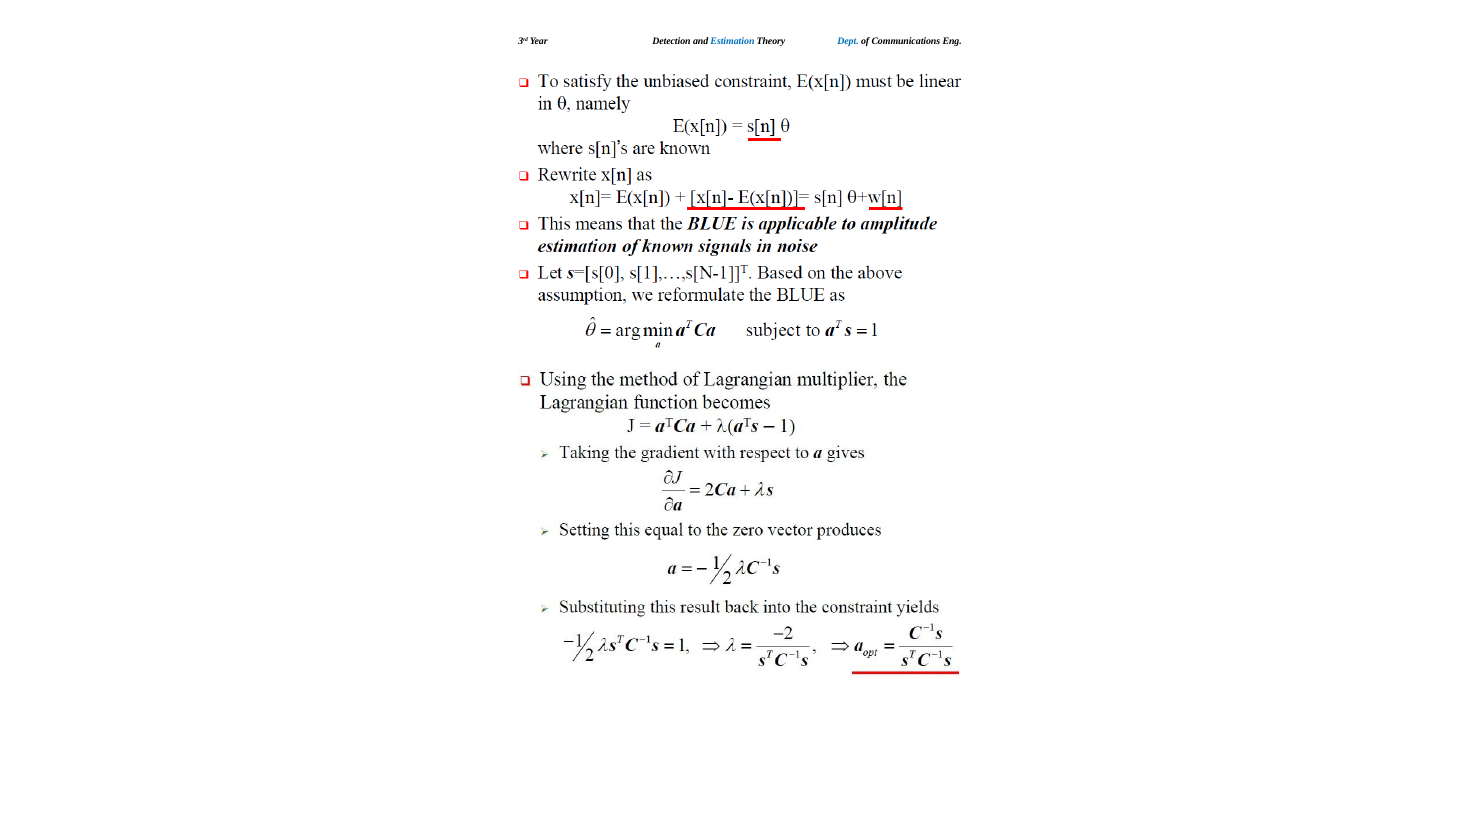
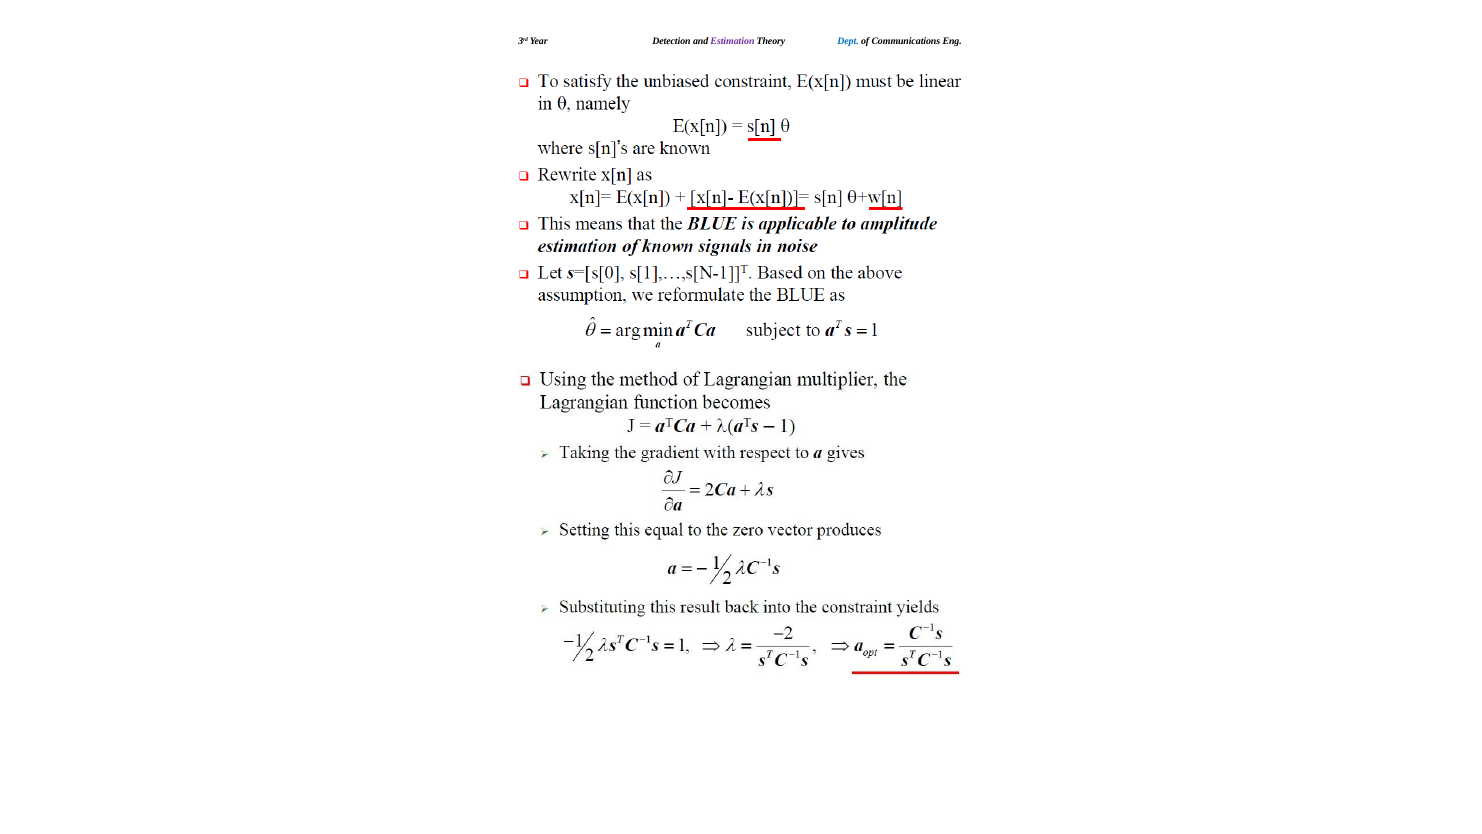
Estimation colour: blue -> purple (732, 41)
